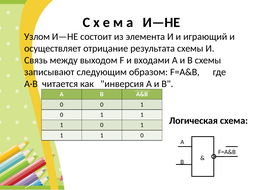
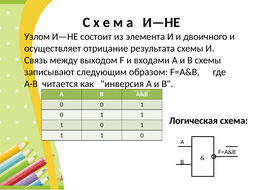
играющий: играющий -> двоичного (205, 37)
